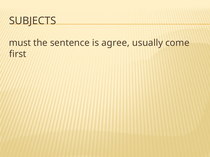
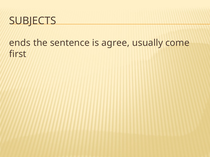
must: must -> ends (20, 43)
